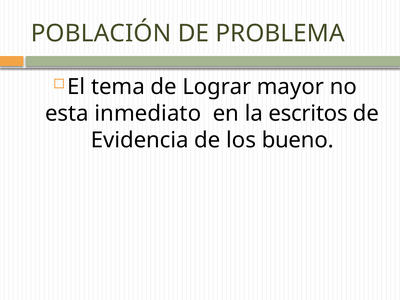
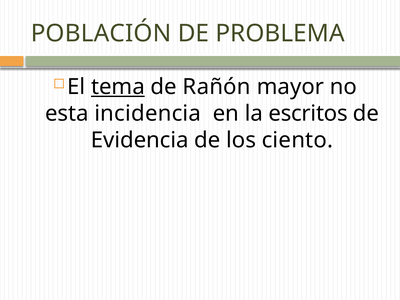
tema underline: none -> present (118, 87)
Lograr: Lograr -> Rañón (217, 87)
inmediato: inmediato -> incidencia (148, 114)
bueno: bueno -> ciento (297, 140)
